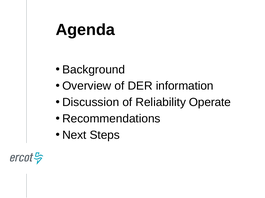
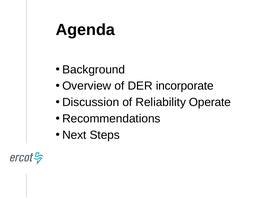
information: information -> incorporate (185, 86)
